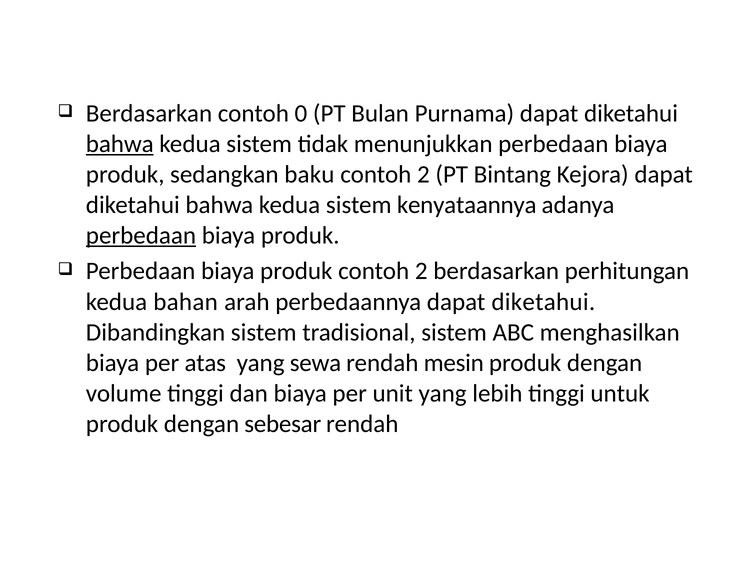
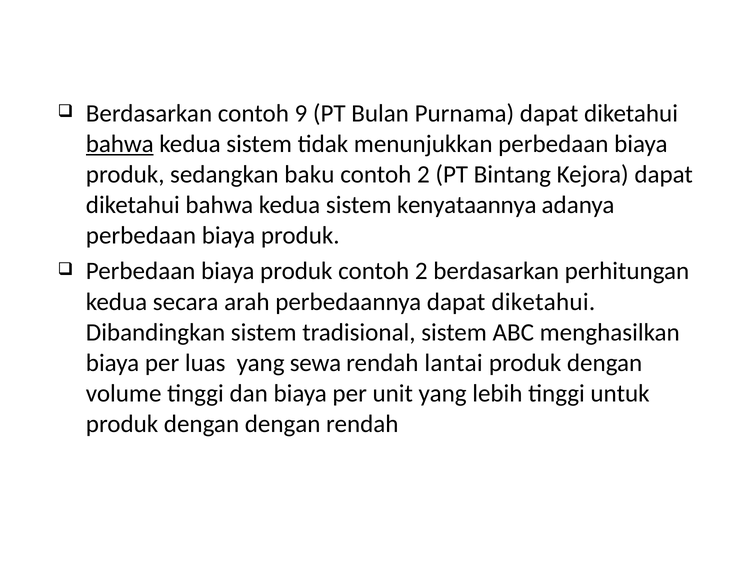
0: 0 -> 9 (301, 113)
perbedaan underline: present -> none (141, 236)
bahan: bahan -> secara (186, 302)
atas: atas -> luas (205, 363)
mesin: mesin -> lantai (454, 363)
dengan sebesar: sebesar -> dengan (283, 424)
